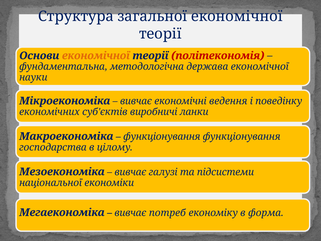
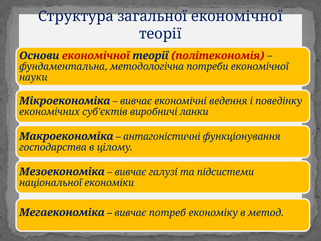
економічної colour: orange -> red (96, 56)
держава: держава -> потреби (207, 67)
функціонування: функціонування -> антагоністичні (162, 136)
форма: форма -> метод (266, 213)
